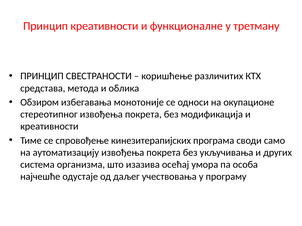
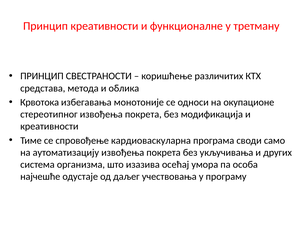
Обзиром: Обзиром -> Крвотока (40, 102)
кинезитерапијских: кинезитерапијских -> кардиоваскуларна (151, 141)
